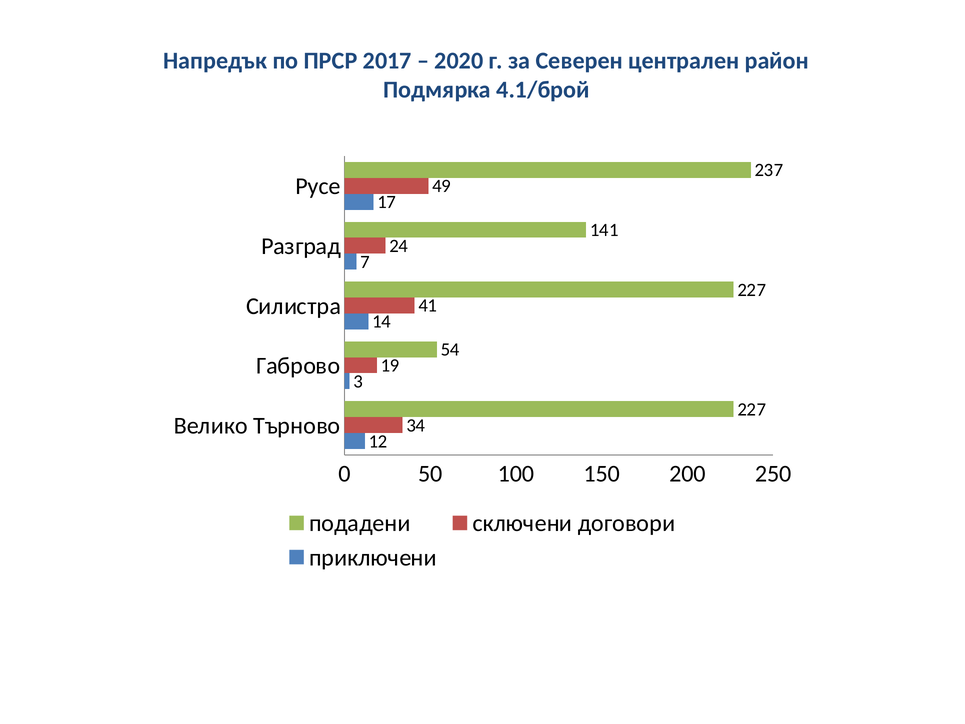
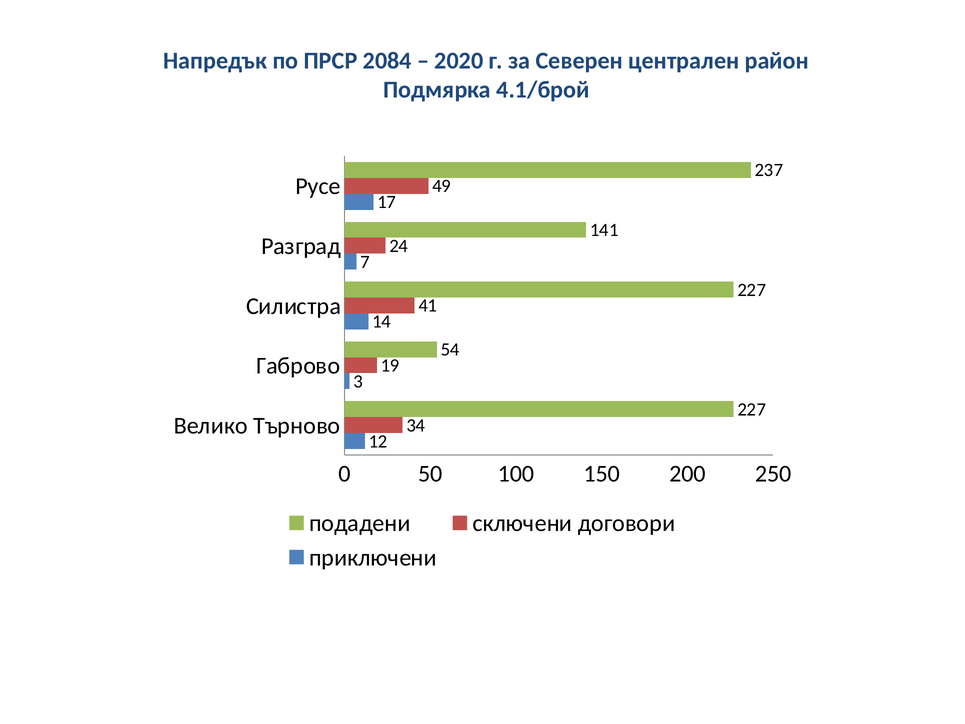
2017: 2017 -> 2084 (387, 61)
